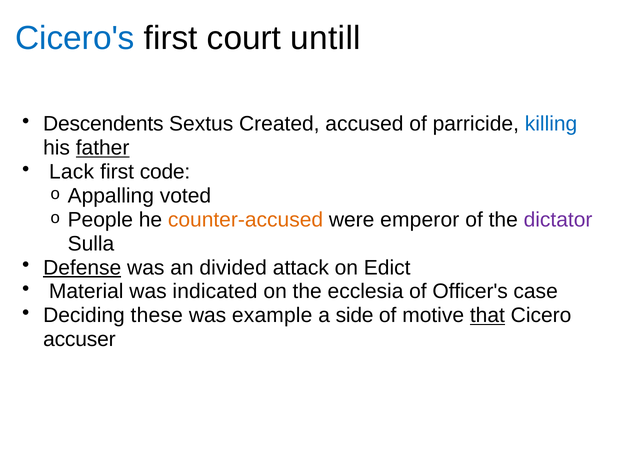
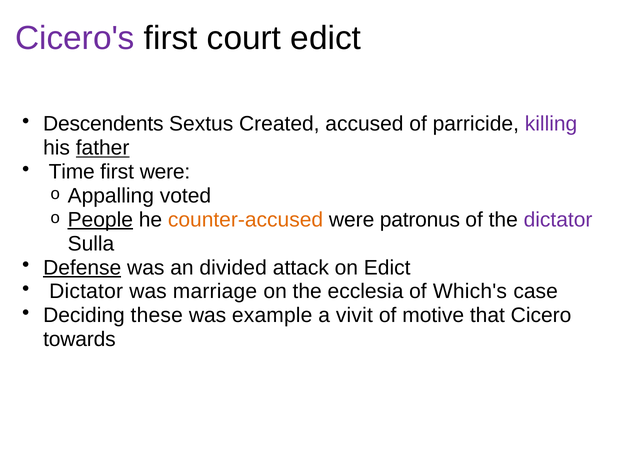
Cicero's colour: blue -> purple (75, 38)
court untill: untill -> edict (326, 38)
killing colour: blue -> purple (551, 124)
Lack: Lack -> Time (72, 172)
first code: code -> were (165, 172)
People underline: none -> present (100, 220)
emperor: emperor -> patronus (420, 220)
Material: Material -> Dictator (86, 292)
indicated: indicated -> marriage (215, 292)
Officer's: Officer's -> Which's (470, 292)
side: side -> vivit (354, 316)
that underline: present -> none (487, 316)
accuser: accuser -> towards (79, 340)
